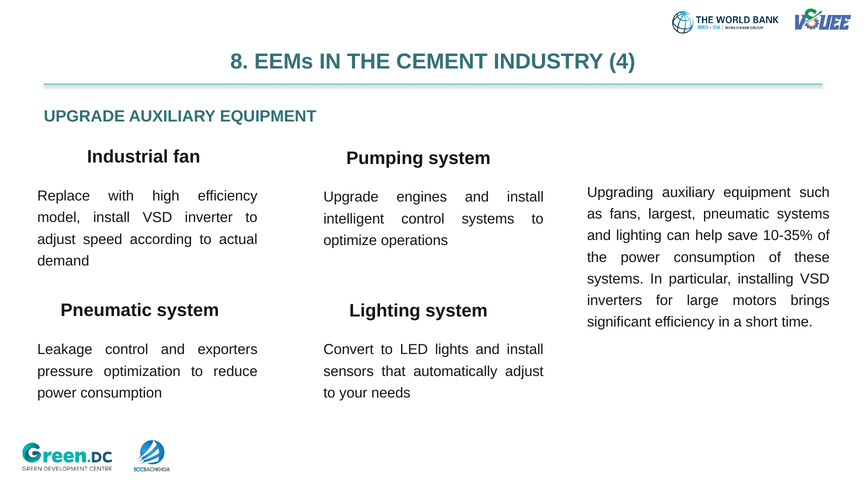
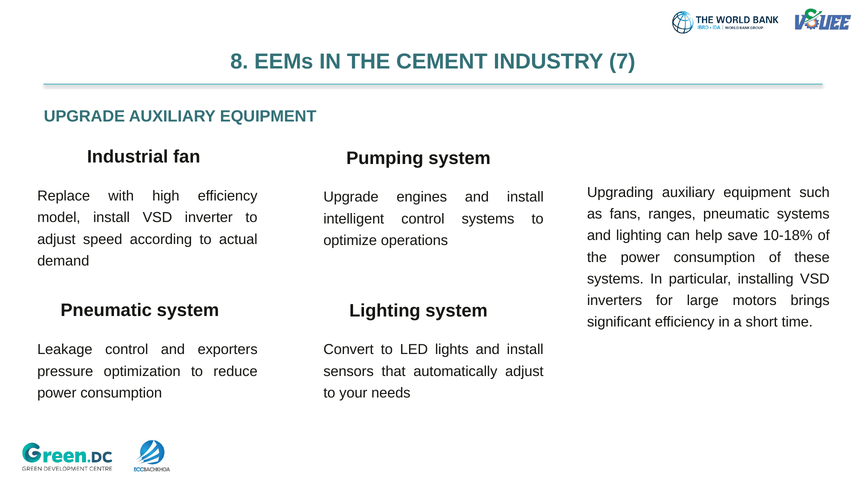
4: 4 -> 7 (622, 61)
largest: largest -> ranges (672, 214)
10-35%: 10-35% -> 10-18% (788, 236)
